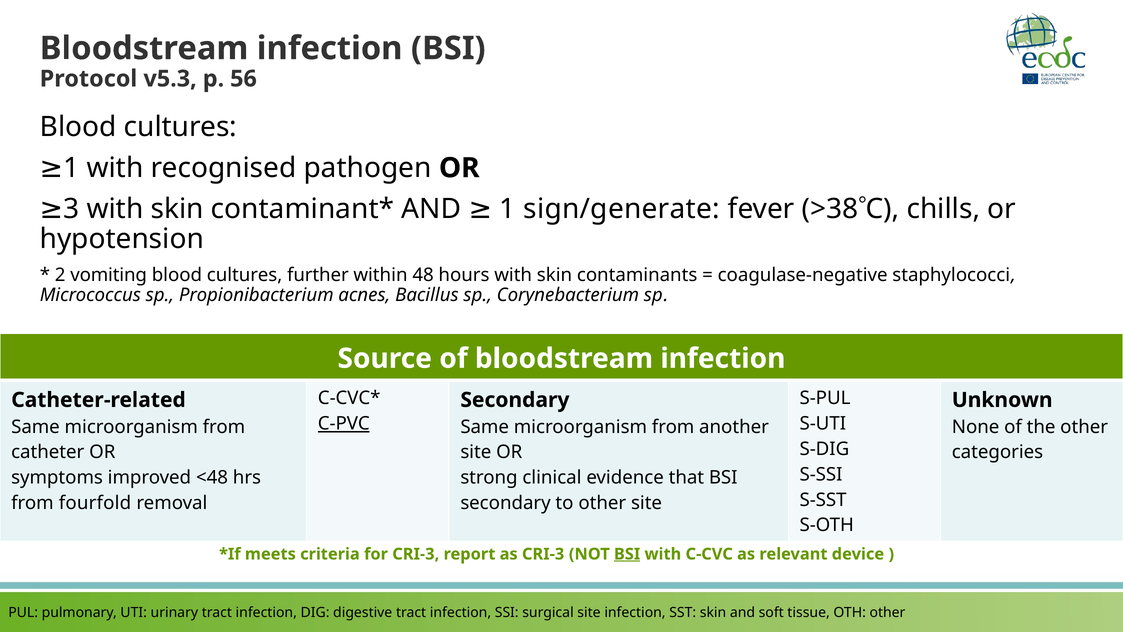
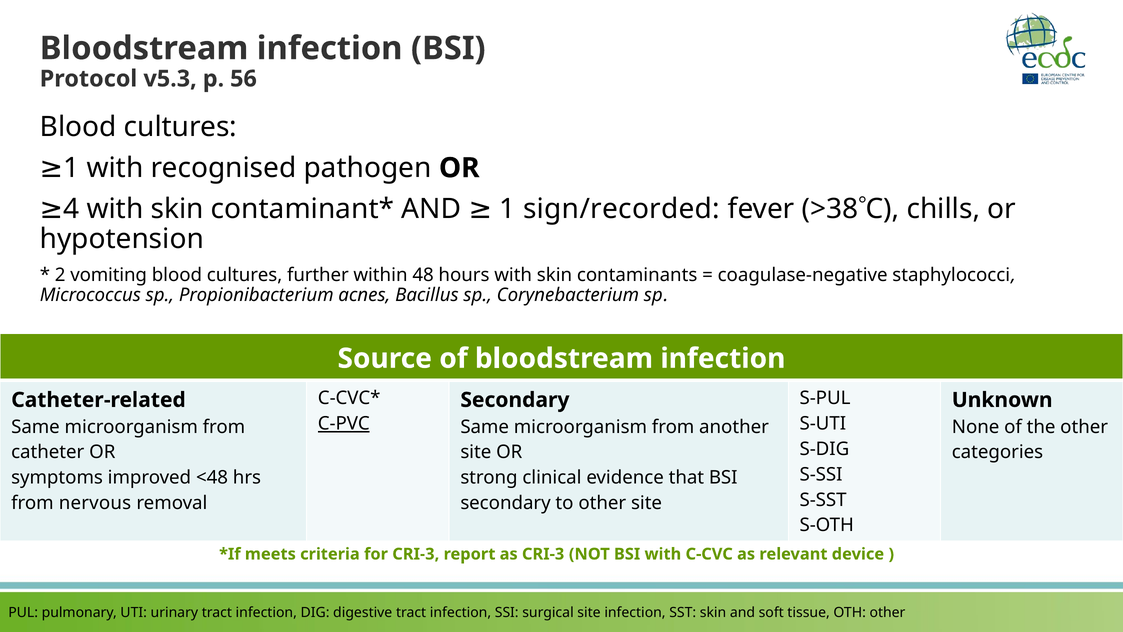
3: 3 -> 4 (71, 209)
sign/generate: sign/generate -> sign/recorded (622, 209)
fourfold: fourfold -> nervous (95, 503)
BSI underline: present -> none (627, 554)
